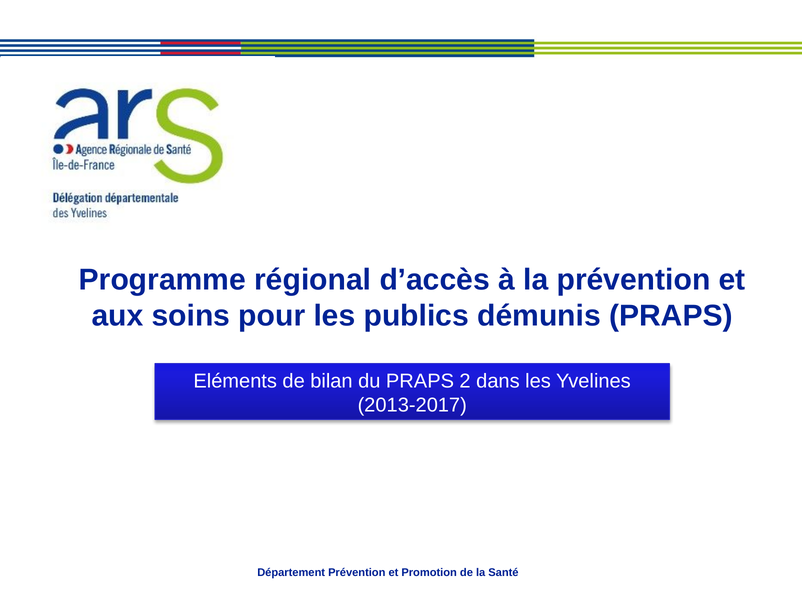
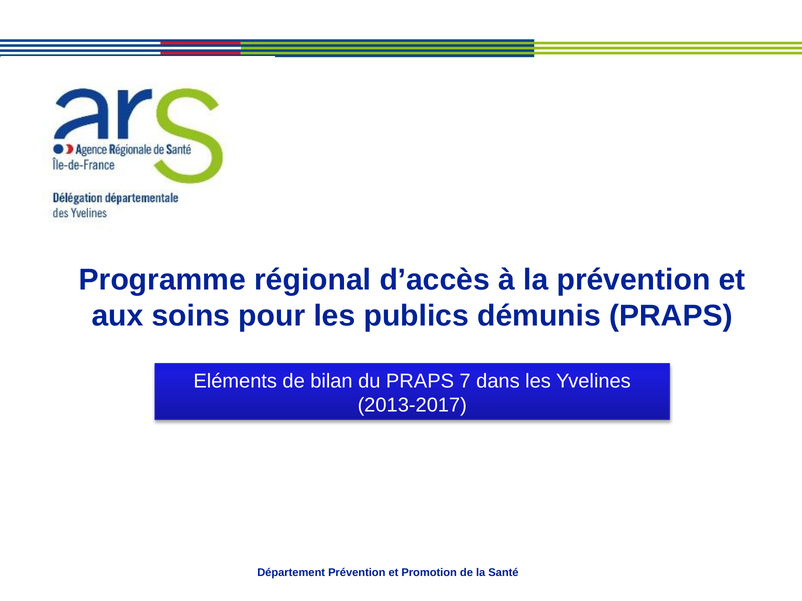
2: 2 -> 7 (465, 381)
